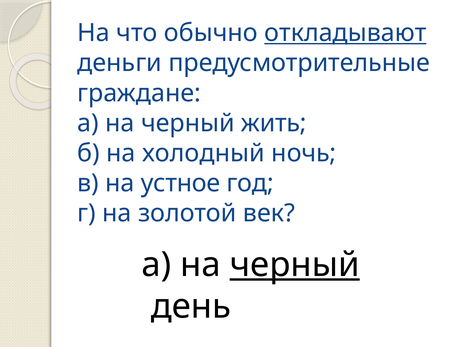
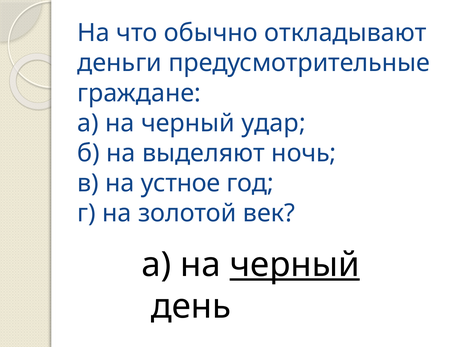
откладывают underline: present -> none (345, 33)
жить: жить -> удар (274, 123)
холодный: холодный -> выделяют (203, 153)
